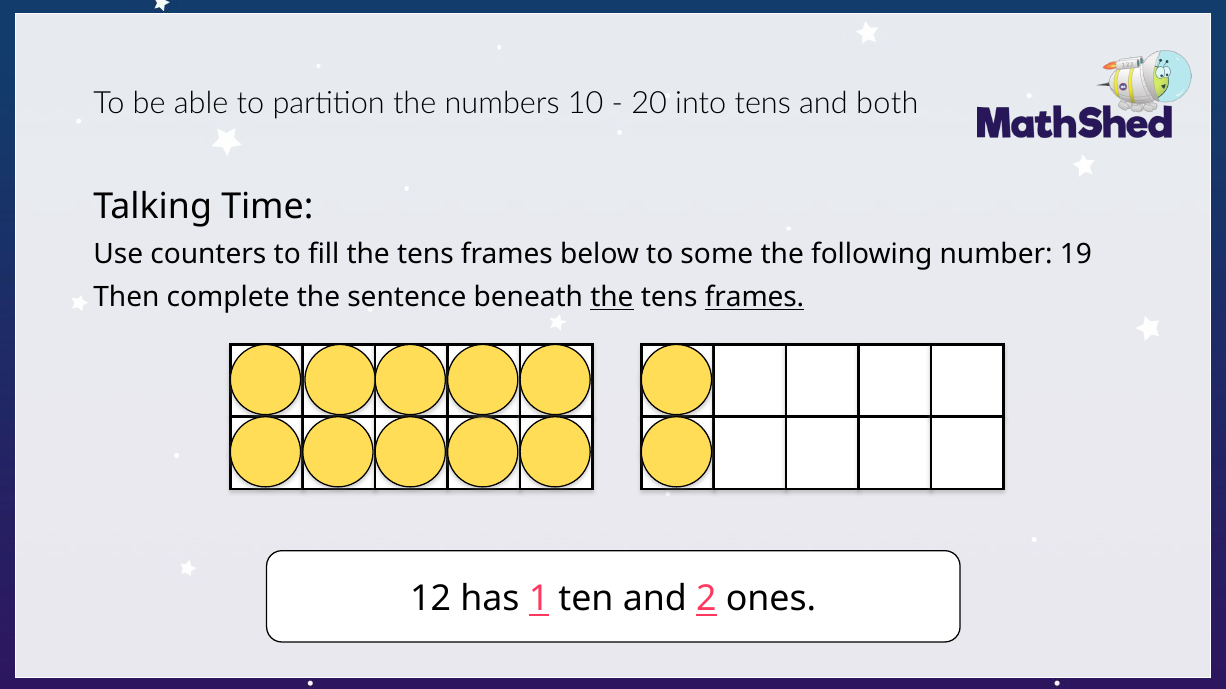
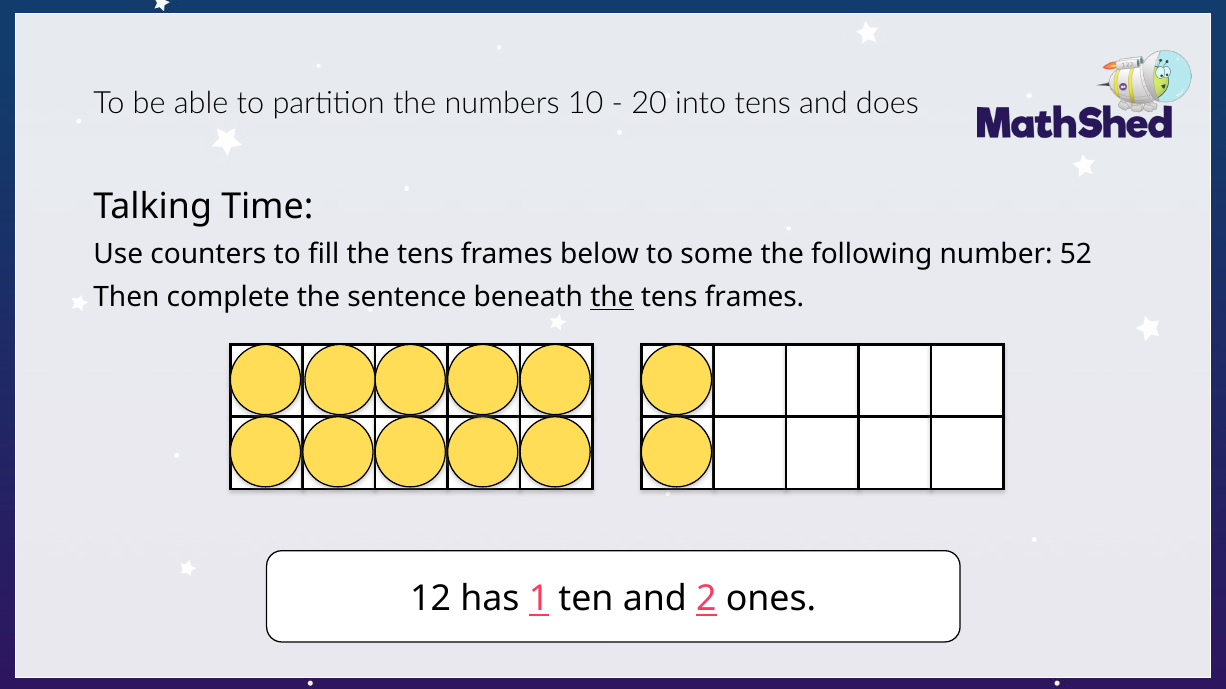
both: both -> does (887, 103)
19: 19 -> 52 (1076, 255)
frames underline: present -> none (755, 298)
